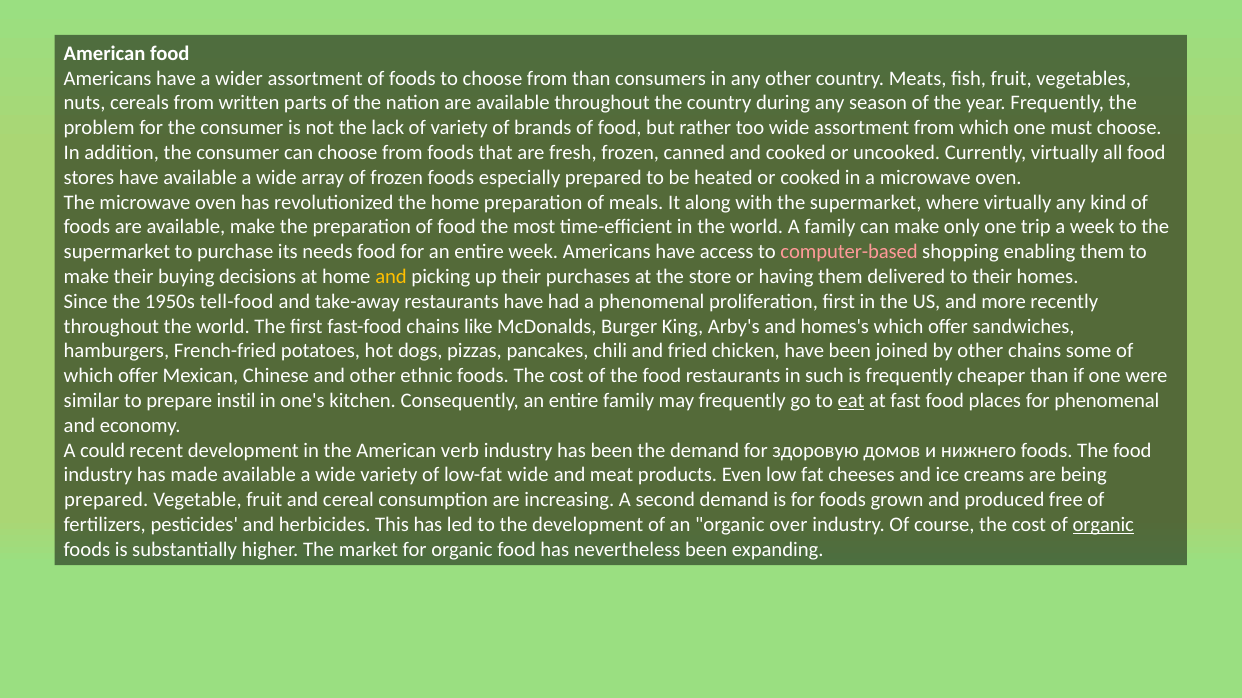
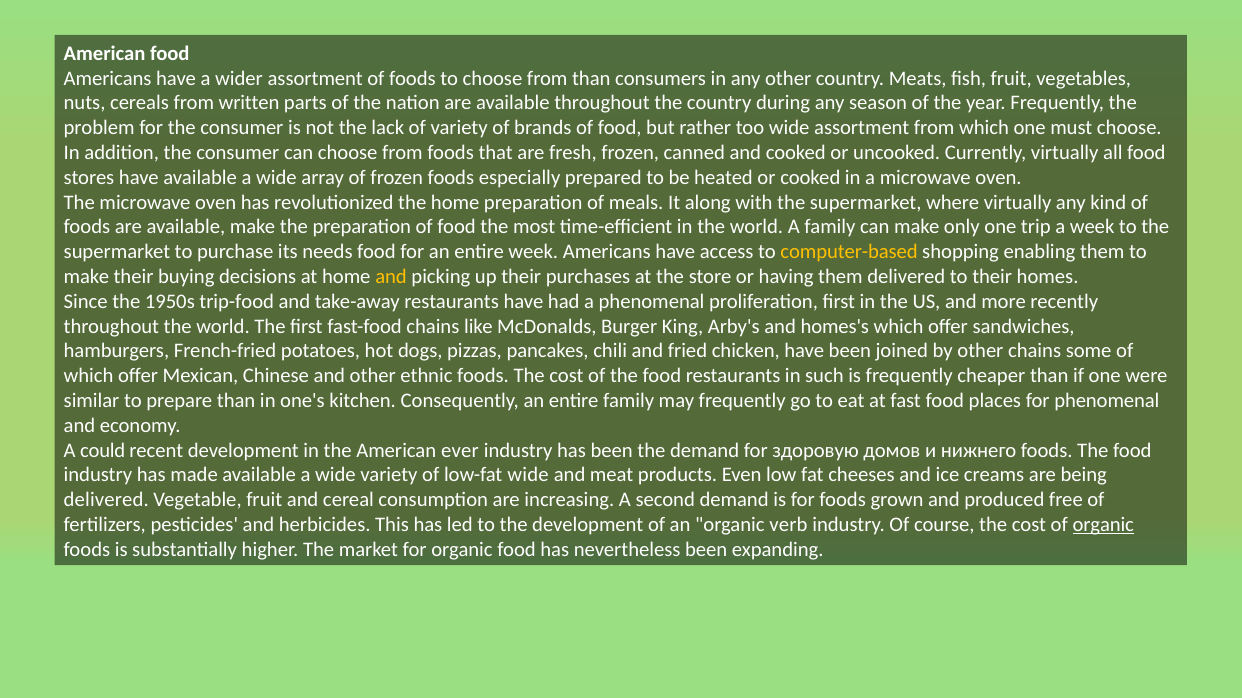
computer-based colour: pink -> yellow (849, 252)
tell-food: tell-food -> trip-food (237, 302)
prepare instil: instil -> than (236, 401)
eat underline: present -> none (851, 401)
verb: verb -> ever (460, 451)
prepared: prepared -> delivered (106, 500)
over: over -> verb (788, 525)
